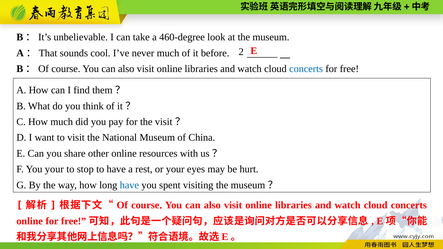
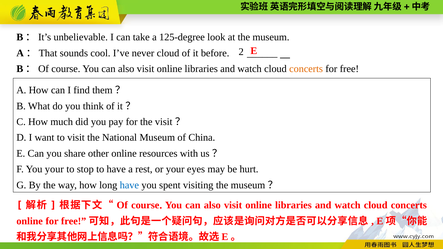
460-degree: 460-degree -> 125-degree (182, 37)
never much: much -> cloud (168, 53)
concerts colour: blue -> orange (306, 69)
